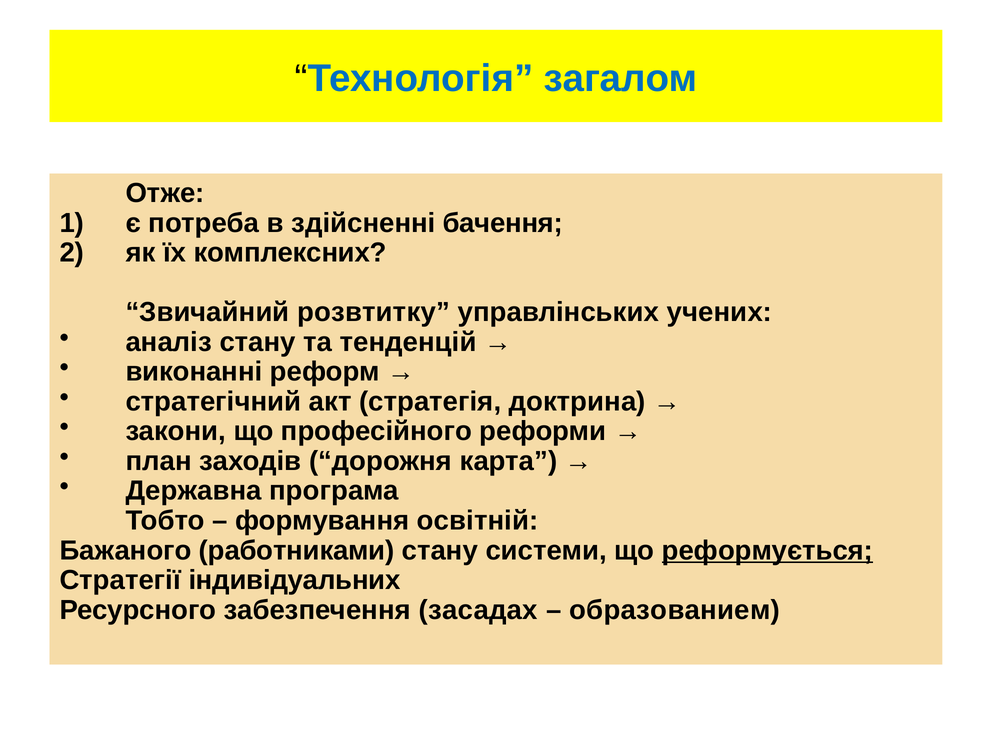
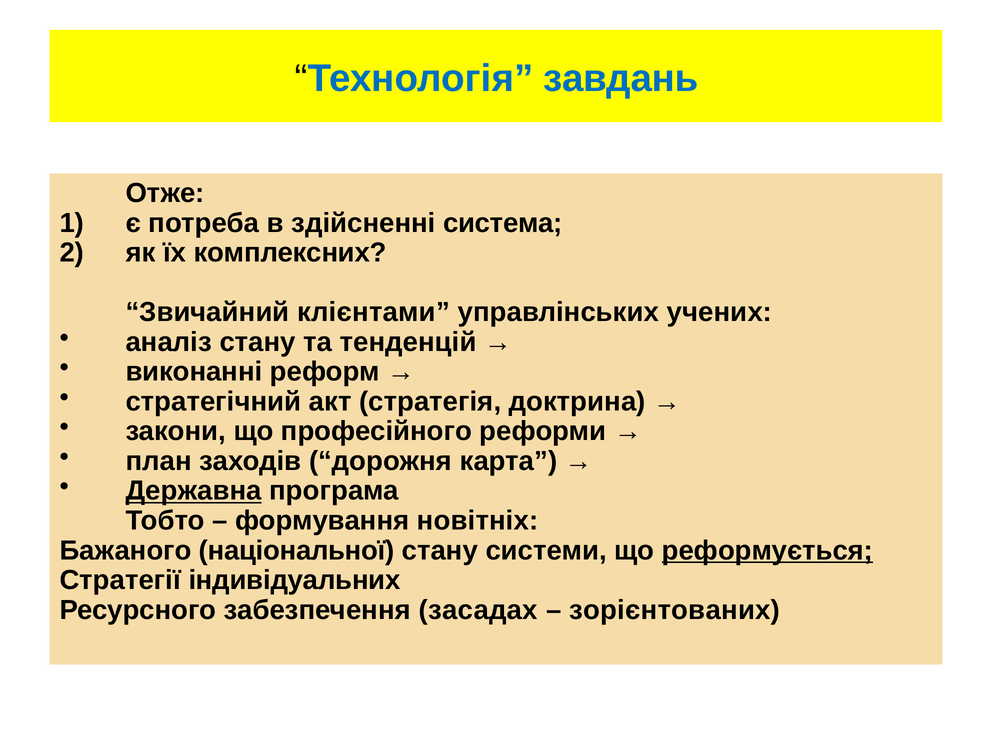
загалом: загалом -> завдань (621, 79)
бачення: бачення -> система (503, 223)
розвтитку: розвтитку -> клієнтами (374, 312)
Державна underline: none -> present (194, 491)
освітній: освітній -> новітніх (478, 521)
работниками: работниками -> національної (297, 550)
образованием: образованием -> зорієнтованих (675, 610)
